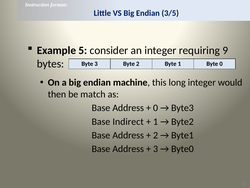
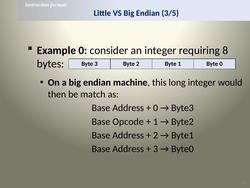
Example 5: 5 -> 0 (83, 50)
9: 9 -> 8 (225, 50)
Indirect: Indirect -> Opcode (128, 121)
